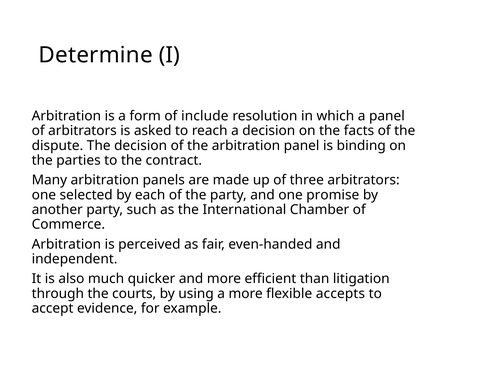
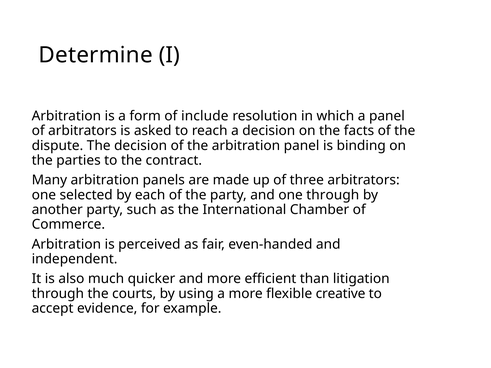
one promise: promise -> through (333, 195)
accepts: accepts -> creative (341, 294)
